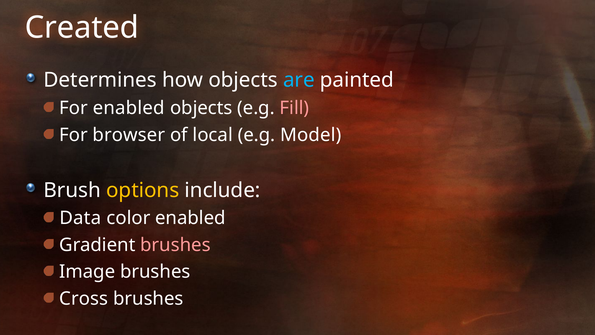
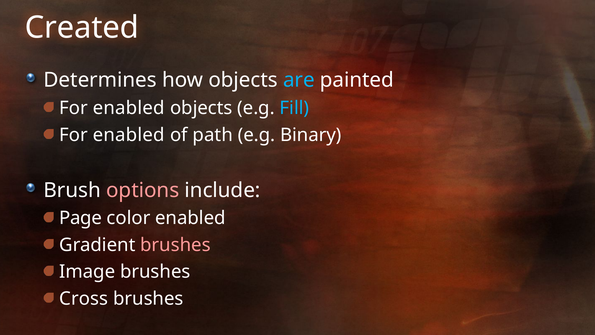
Fill colour: pink -> light blue (294, 108)
browser: browser -> enabled (129, 135)
local: local -> path (213, 135)
Model: Model -> Binary (311, 135)
options colour: yellow -> pink (143, 190)
Data: Data -> Page (81, 218)
